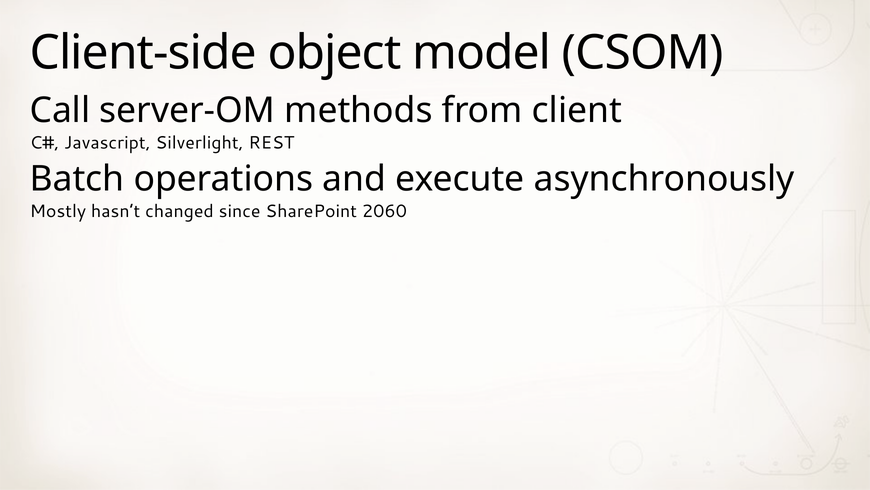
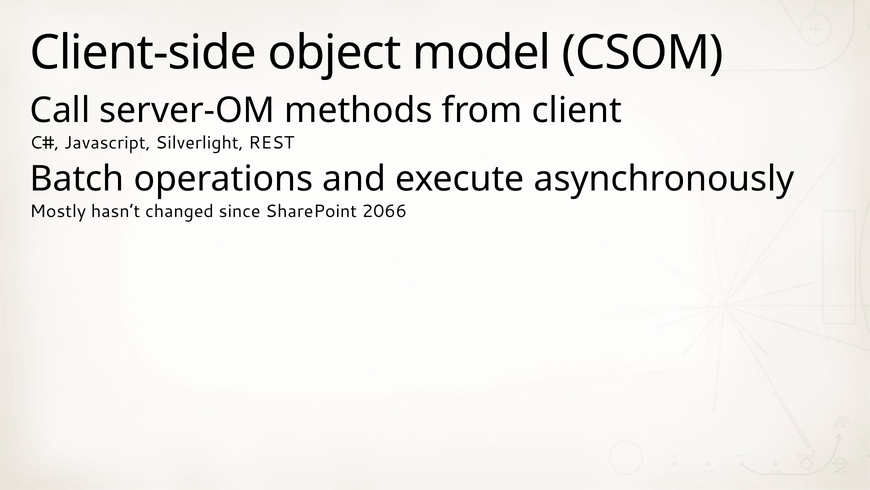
2060: 2060 -> 2066 (384, 211)
